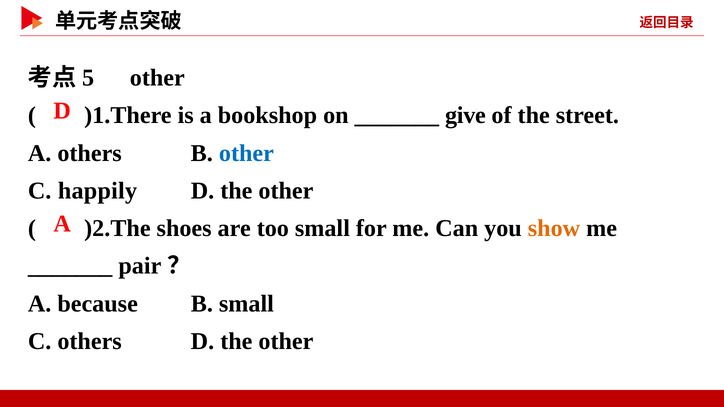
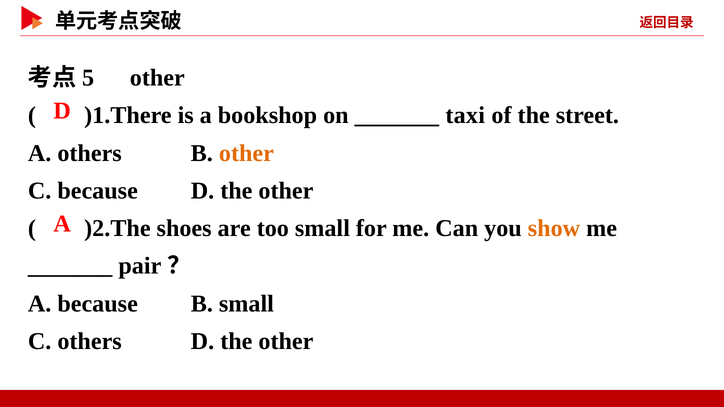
give: give -> taxi (465, 116)
other colour: blue -> orange (246, 153)
C happily: happily -> because (98, 191)
